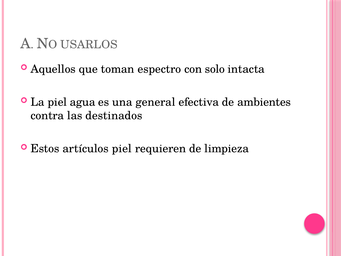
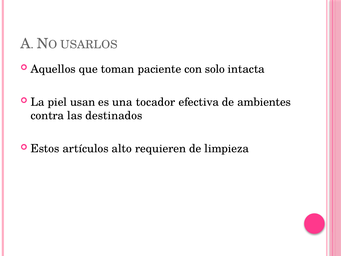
espectro: espectro -> paciente (159, 69)
agua: agua -> usan (83, 102)
general: general -> tocador (156, 102)
artículos piel: piel -> alto (122, 149)
